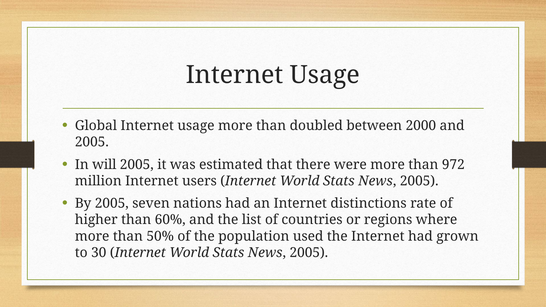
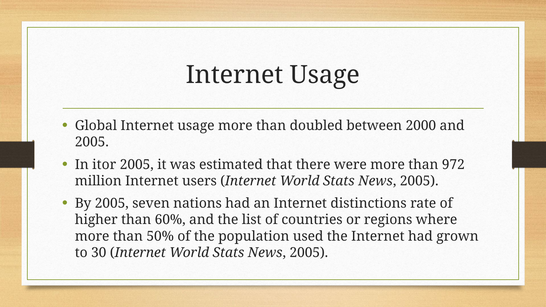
will: will -> itor (104, 165)
